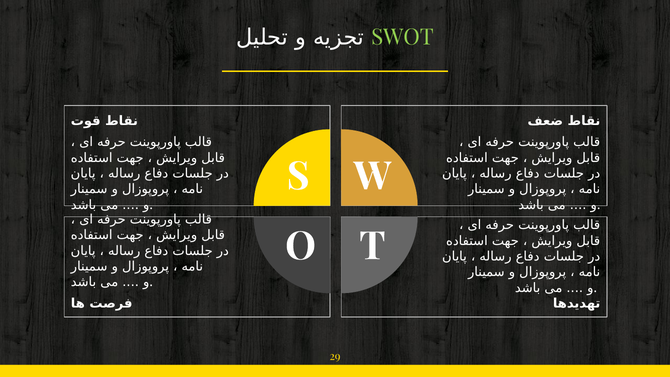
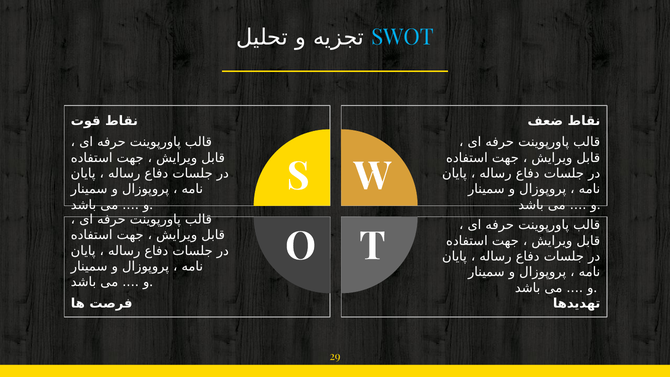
SWOT colour: light green -> light blue (402, 37)
